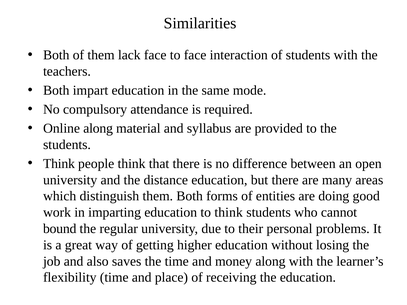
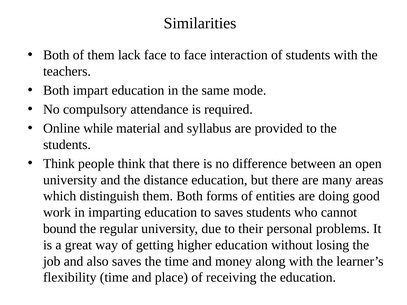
Online along: along -> while (98, 128)
to think: think -> saves (229, 213)
